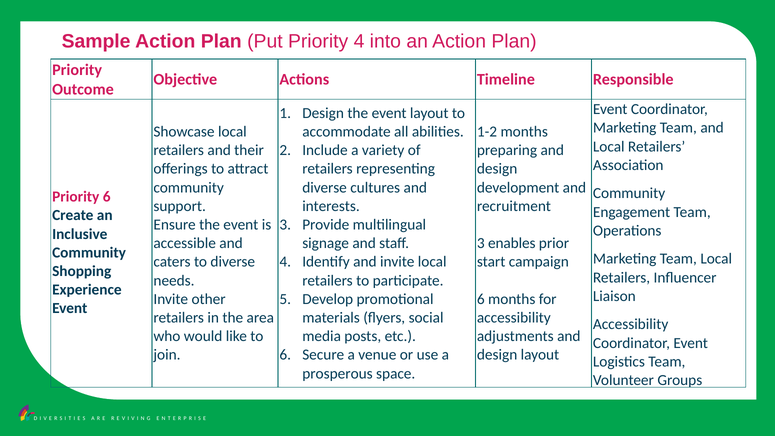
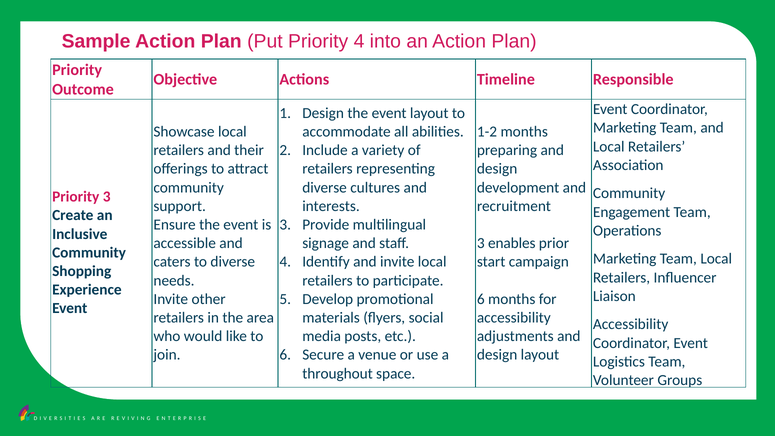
Priority 6: 6 -> 3 (107, 197)
prosperous: prosperous -> throughout (338, 373)
